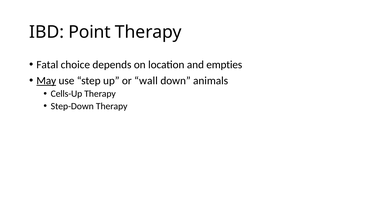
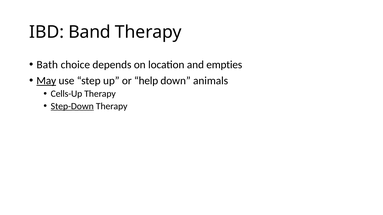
Point: Point -> Band (90, 32)
Fatal: Fatal -> Bath (47, 65)
wall: wall -> help (146, 81)
Step-Down underline: none -> present (72, 106)
